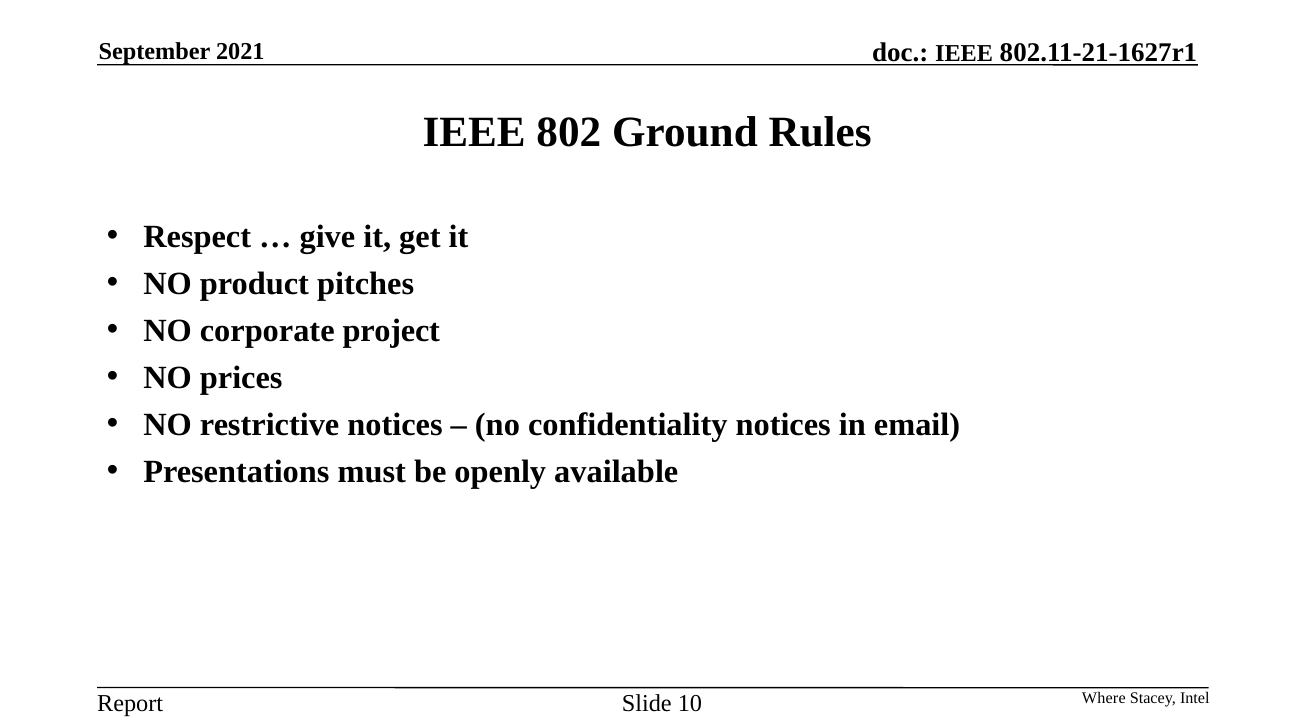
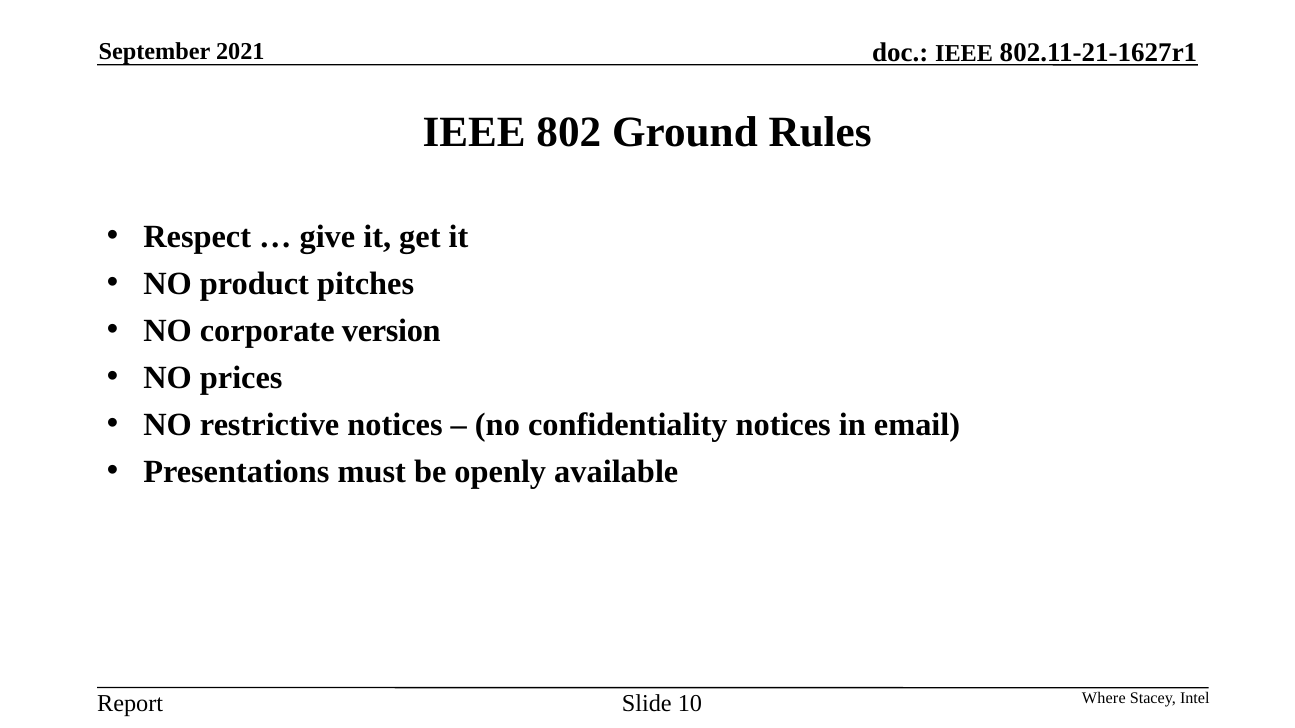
project: project -> version (391, 331)
